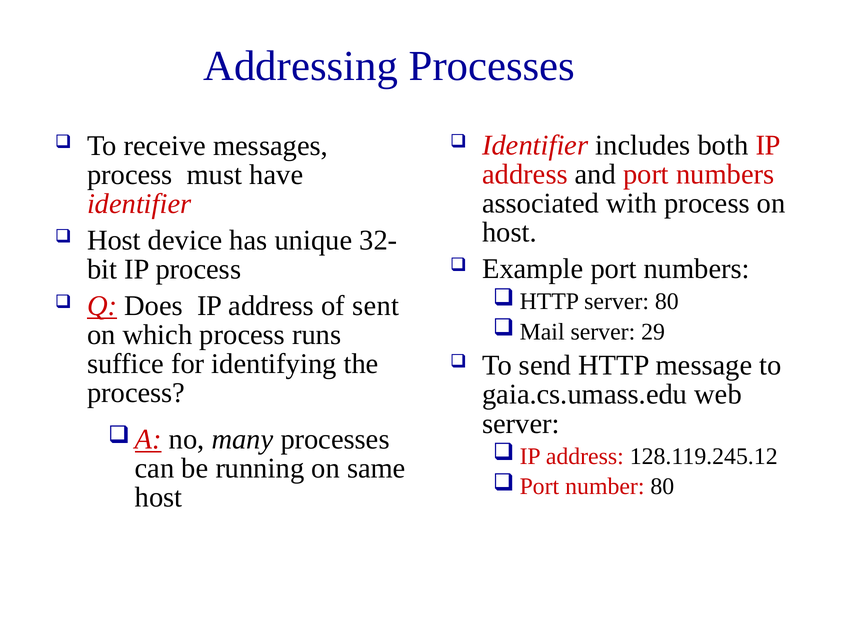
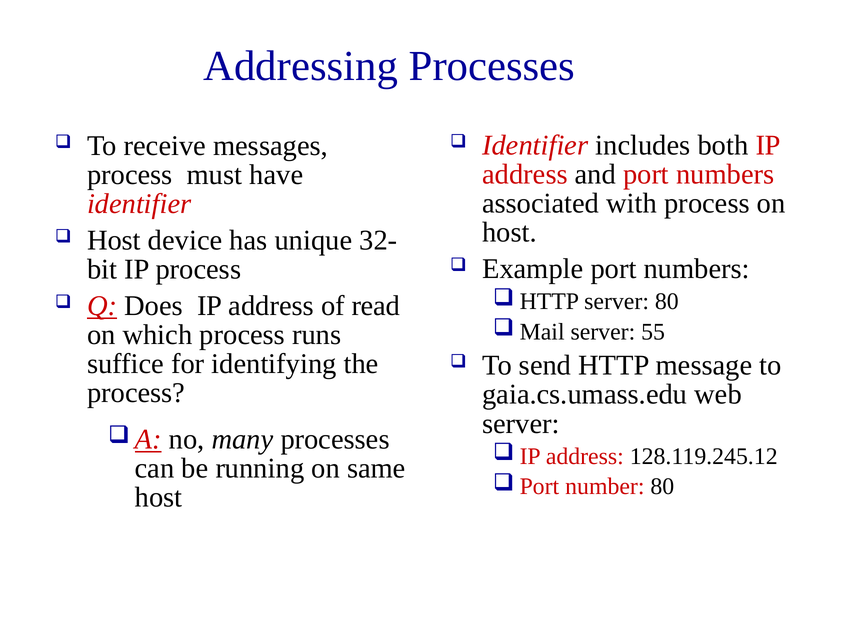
sent: sent -> read (376, 306)
29: 29 -> 55 (653, 332)
